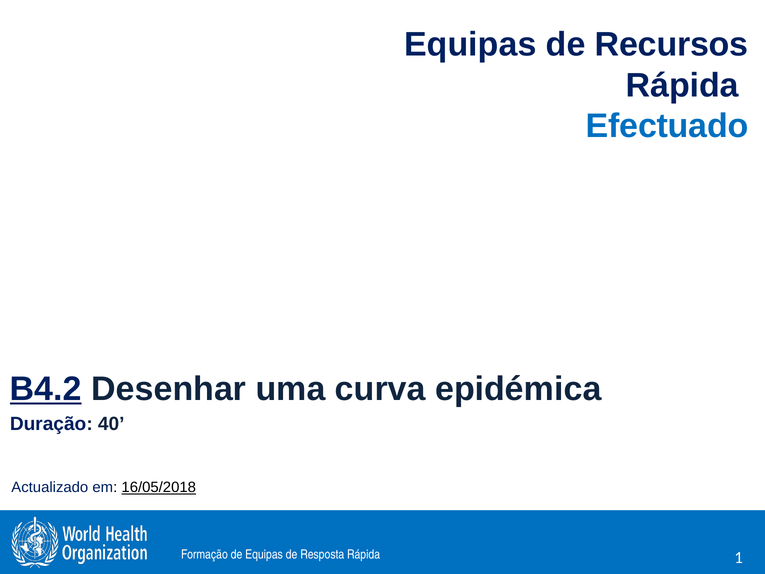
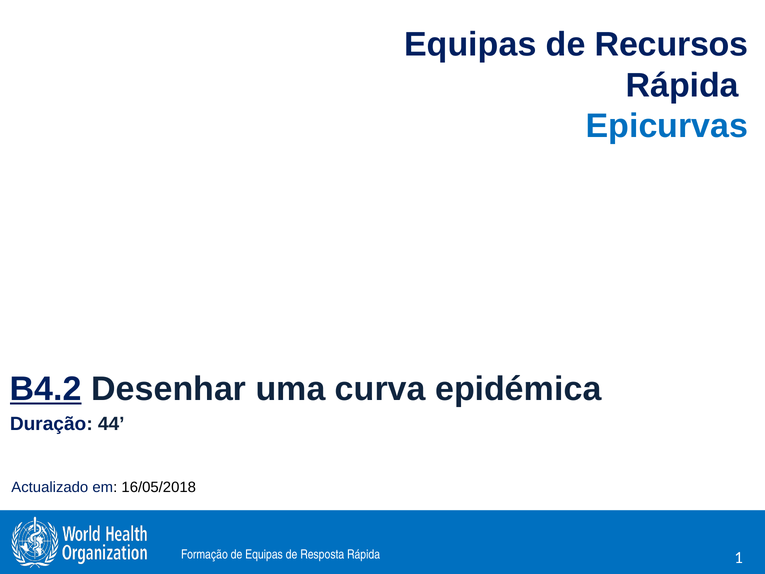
Efectuado: Efectuado -> Epicurvas (667, 126)
40: 40 -> 44 (111, 424)
16/05/2018 underline: present -> none (159, 487)
